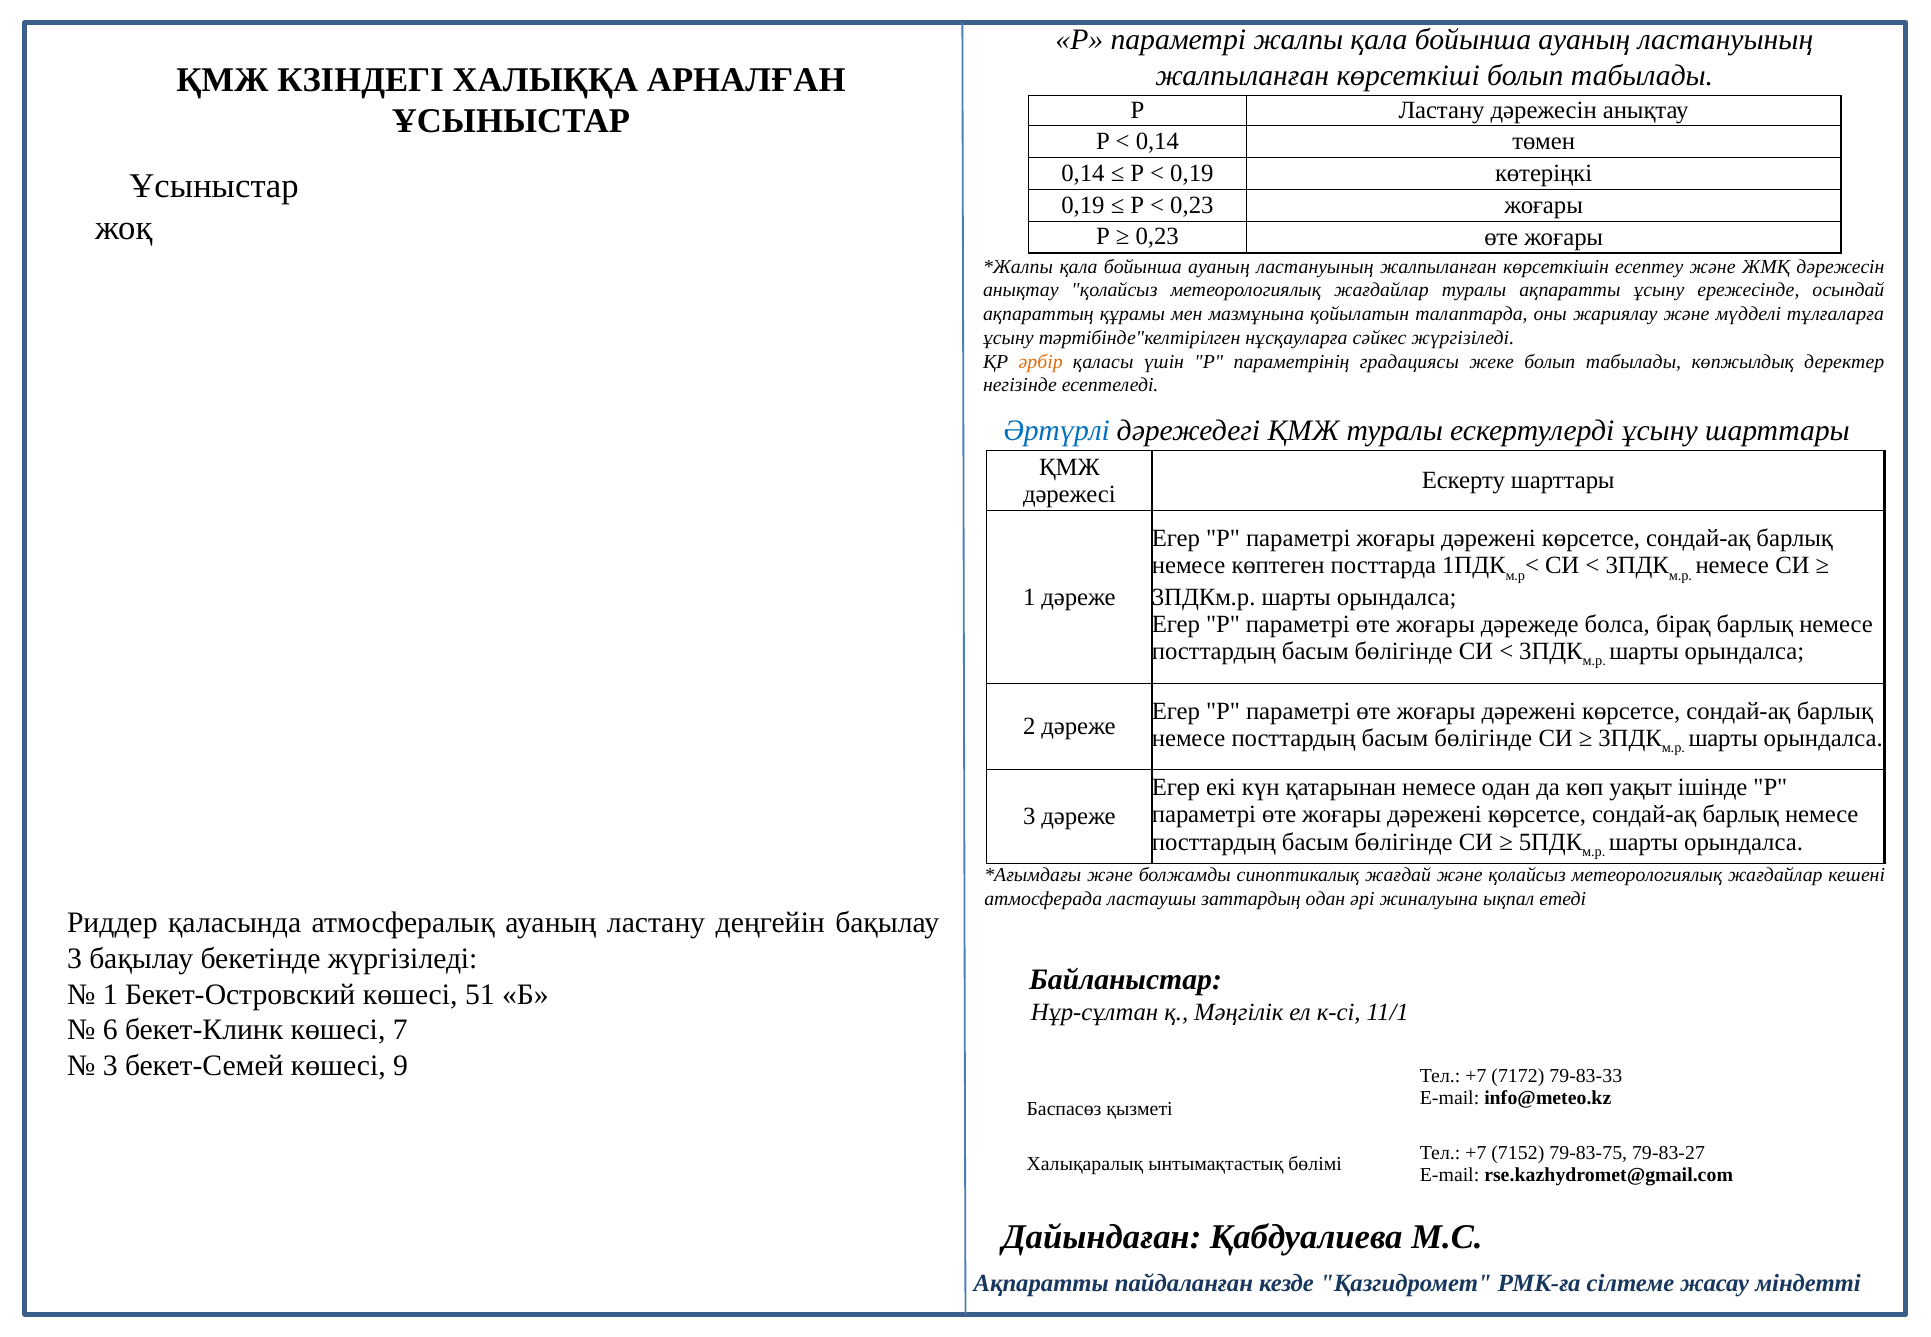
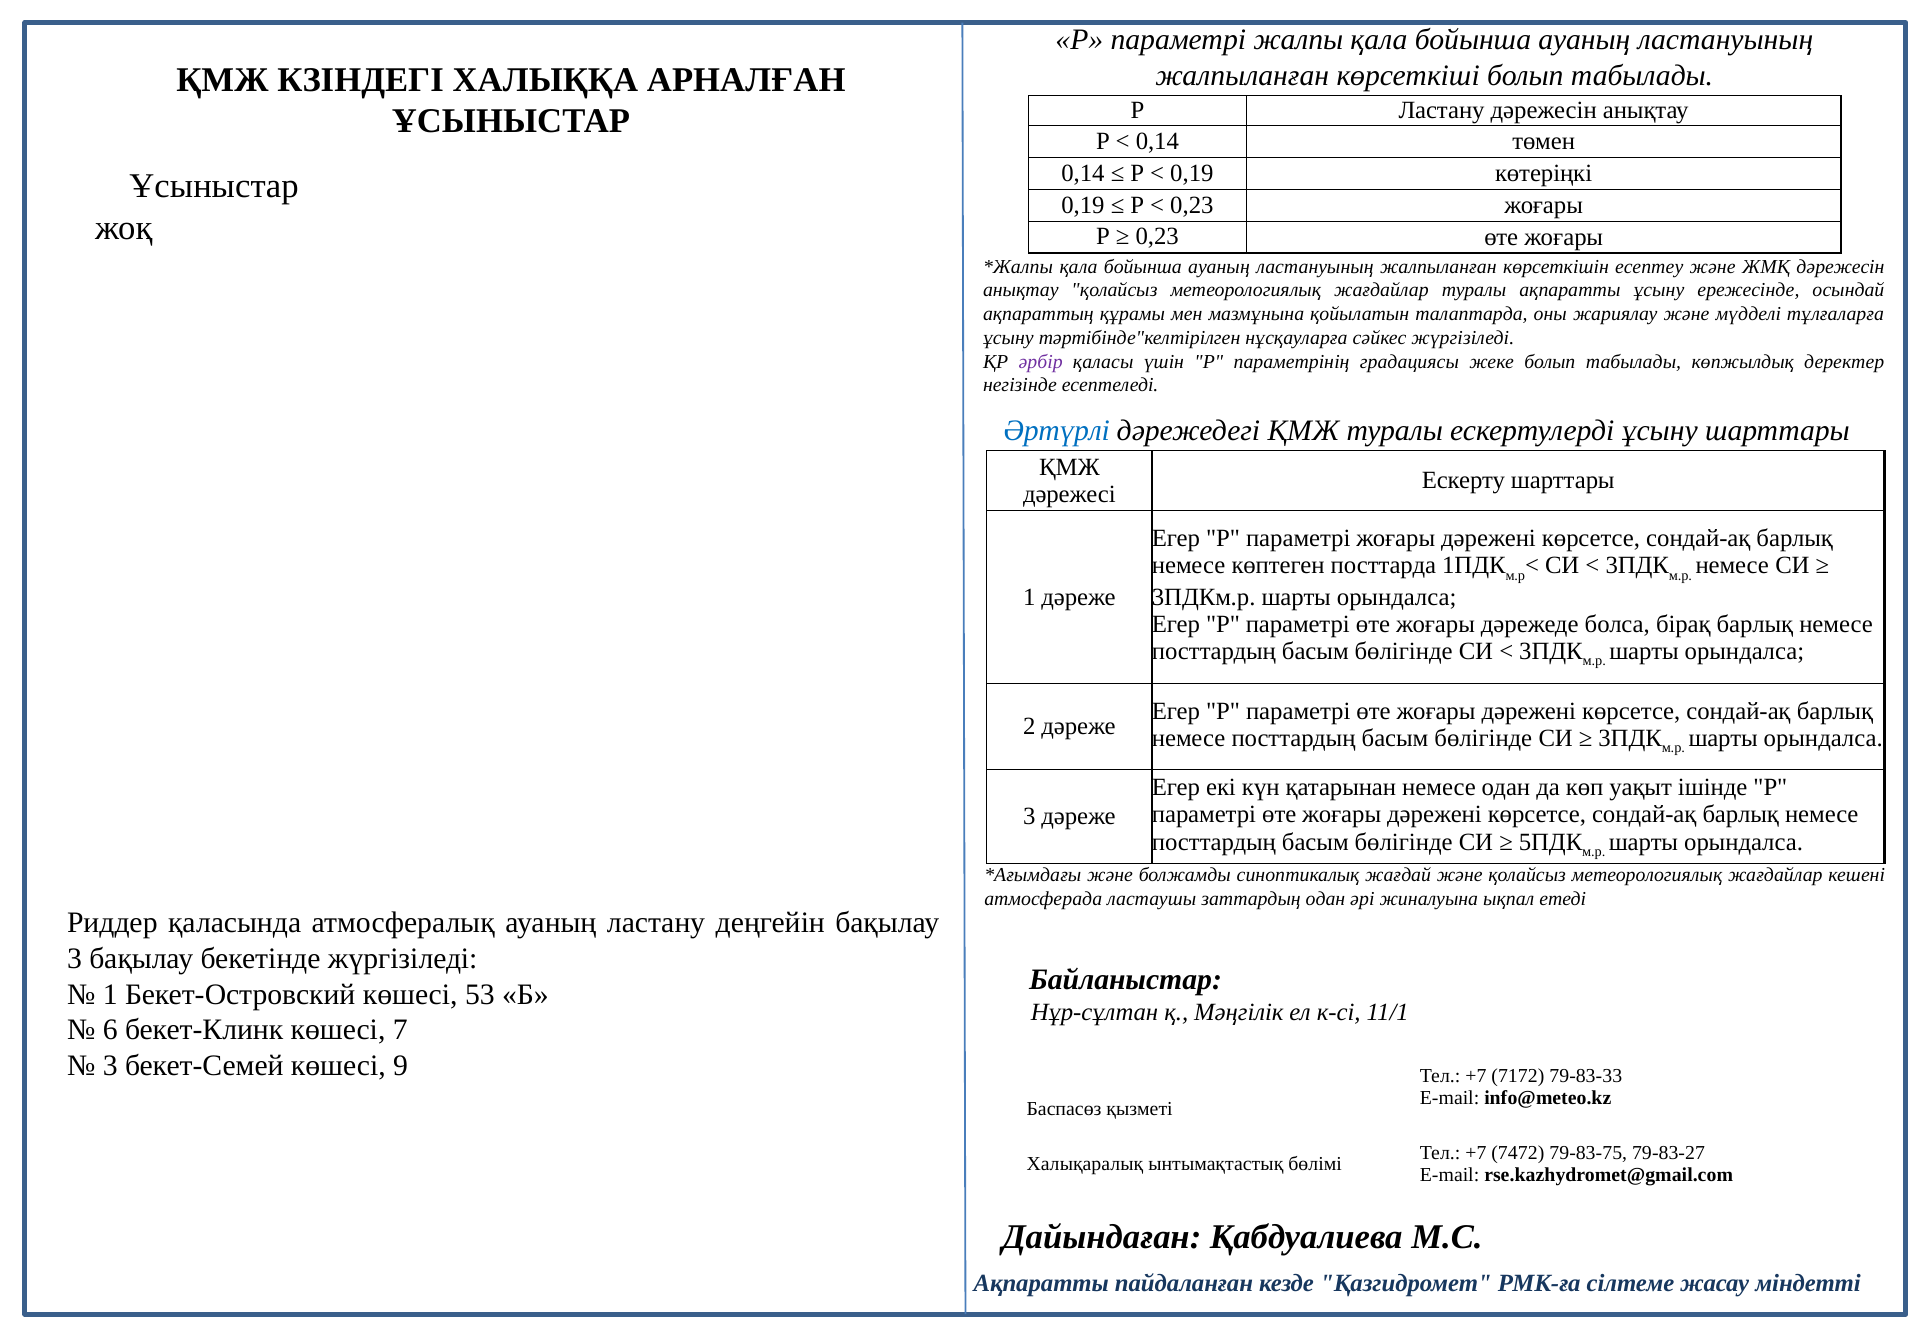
әрбір colour: orange -> purple (1041, 361)
51: 51 -> 53 (480, 994)
7152: 7152 -> 7472 (1518, 1153)
